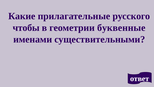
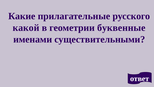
чтобы: чтобы -> какой (26, 28)
